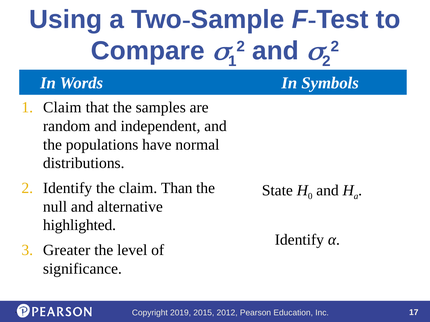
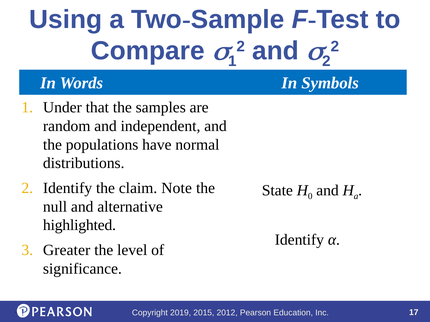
Claim: Claim -> Under (62, 108)
Than: Than -> Note (177, 188)
